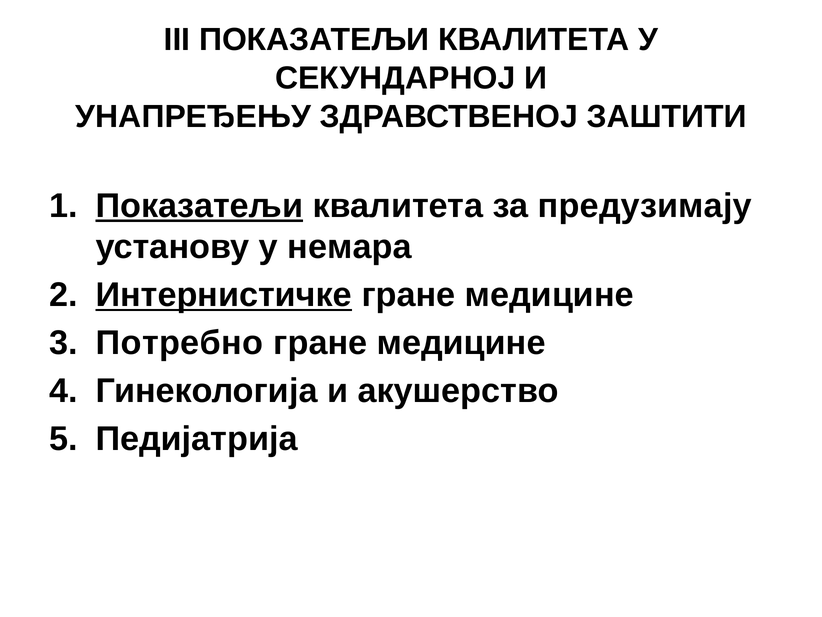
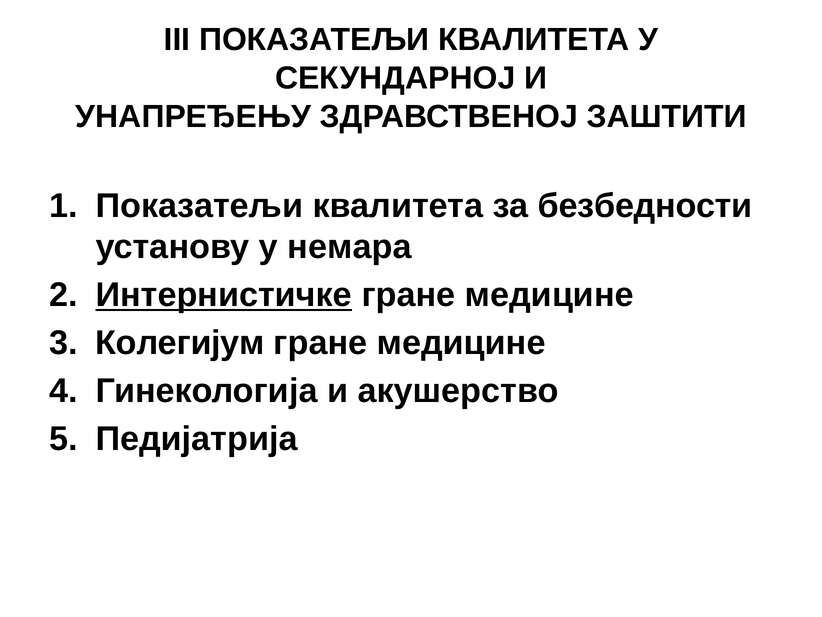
Показатељи underline: present -> none (199, 206)
предузимају: предузимају -> безбедности (645, 206)
Потребно: Потребно -> Колегијум (180, 343)
